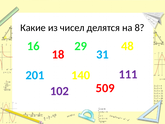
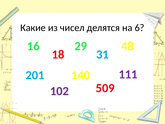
8: 8 -> 6 (140, 28)
